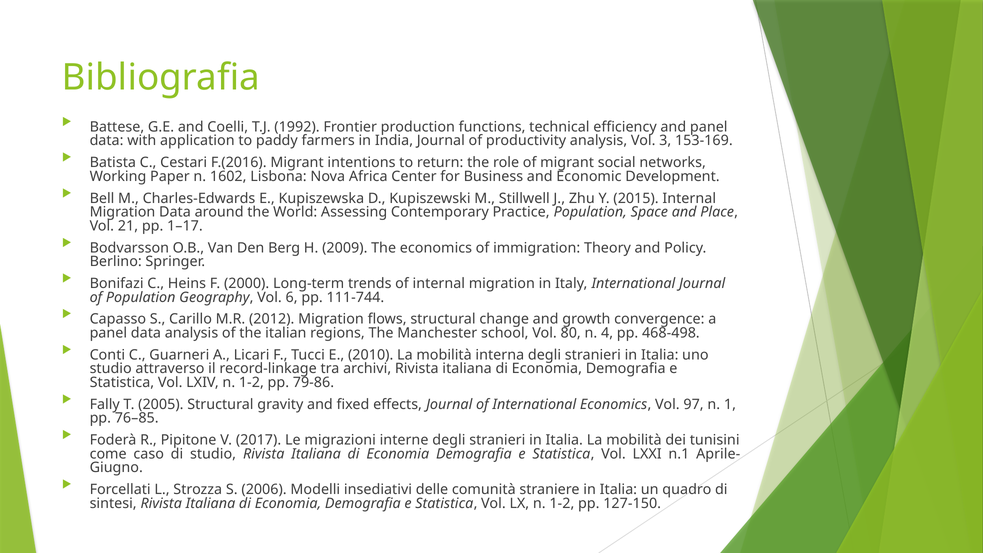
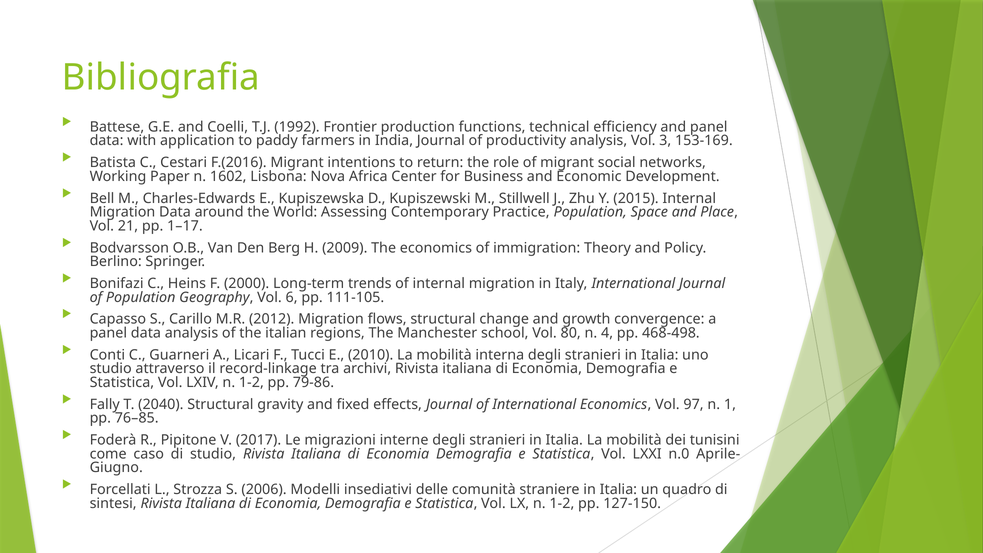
111-744: 111-744 -> 111-105 (355, 297)
2005: 2005 -> 2040 (161, 404)
n.1: n.1 -> n.0 (679, 454)
